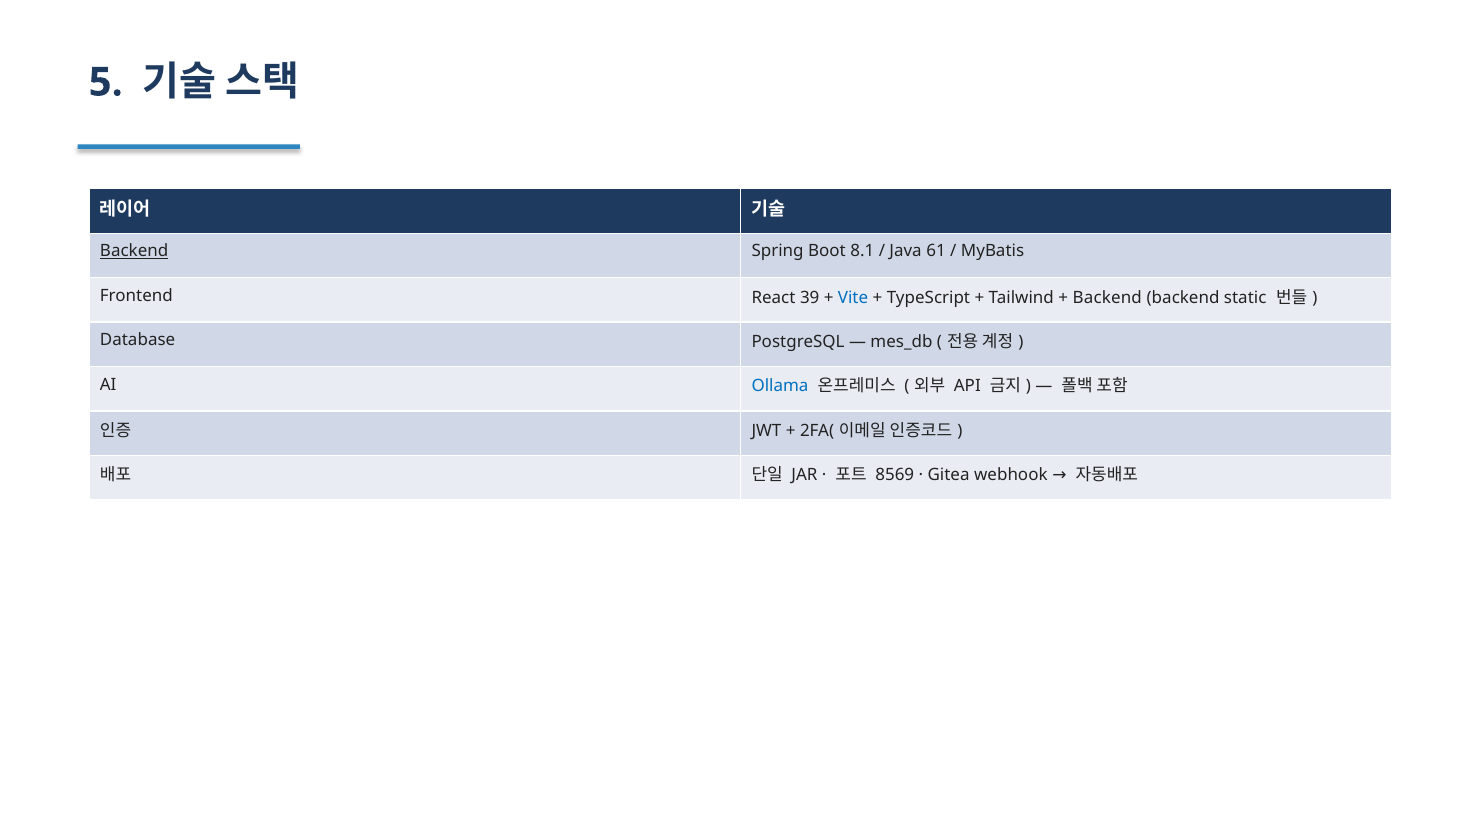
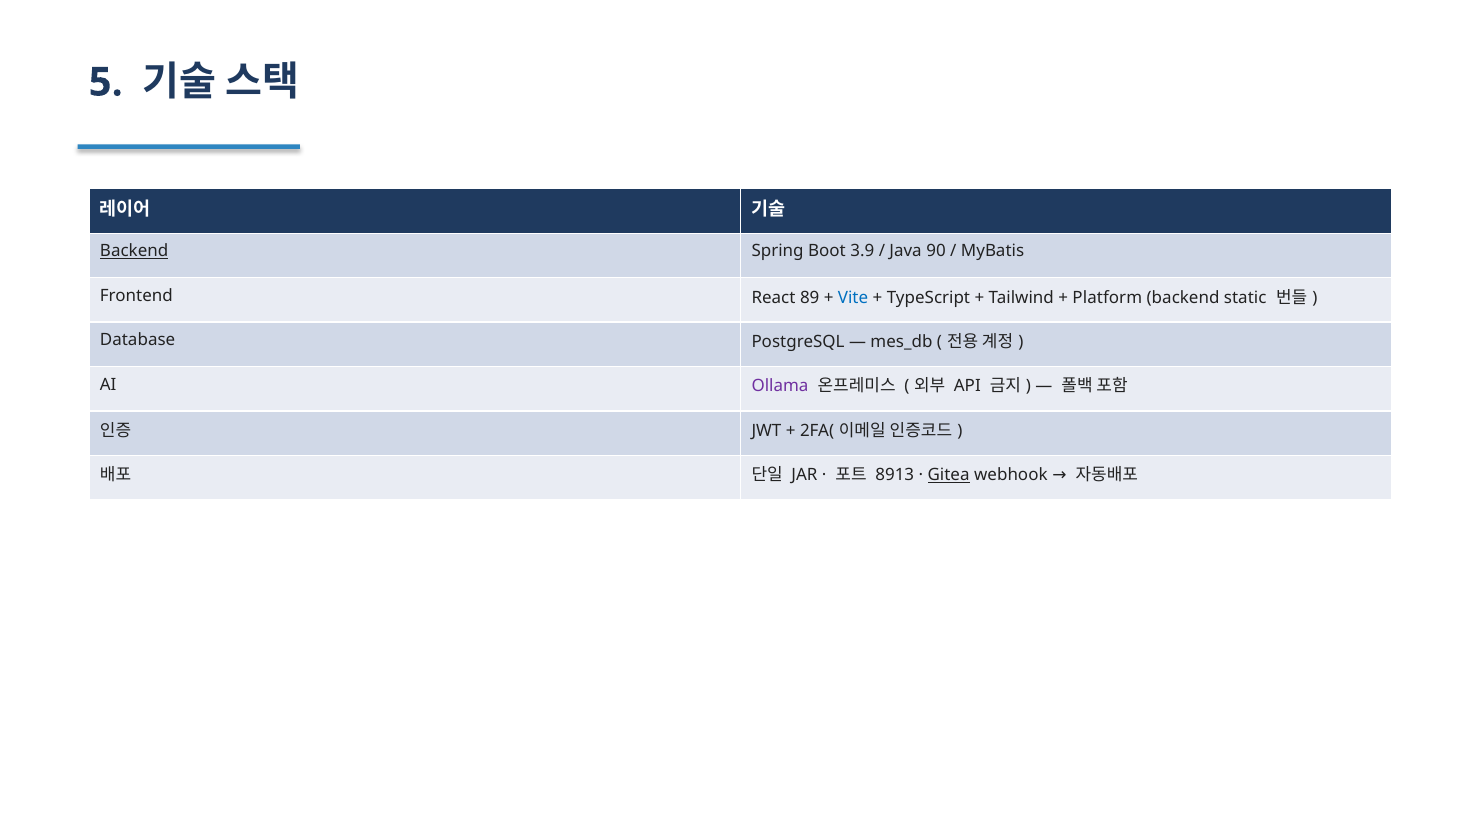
8.1: 8.1 -> 3.9 (862, 251)
61: 61 -> 90 (936, 251)
39: 39 -> 89 (810, 297)
Backend: Backend -> Platform (1107, 297)
Ollama colour: blue -> purple (780, 386)
8569: 8569 -> 8913 (895, 475)
Gitea underline: none -> present (949, 475)
